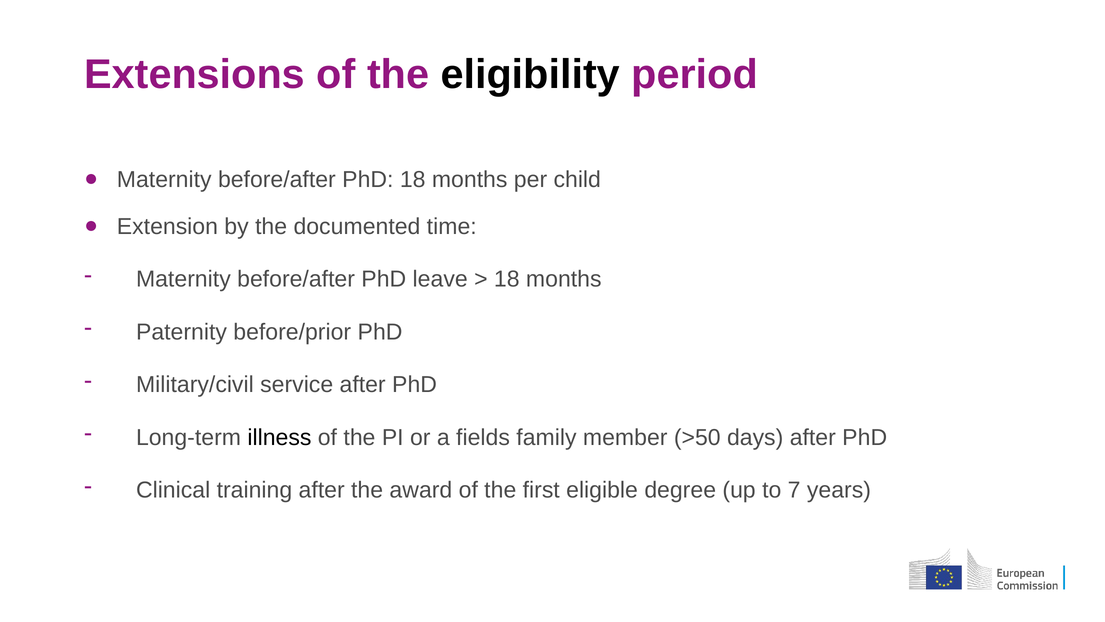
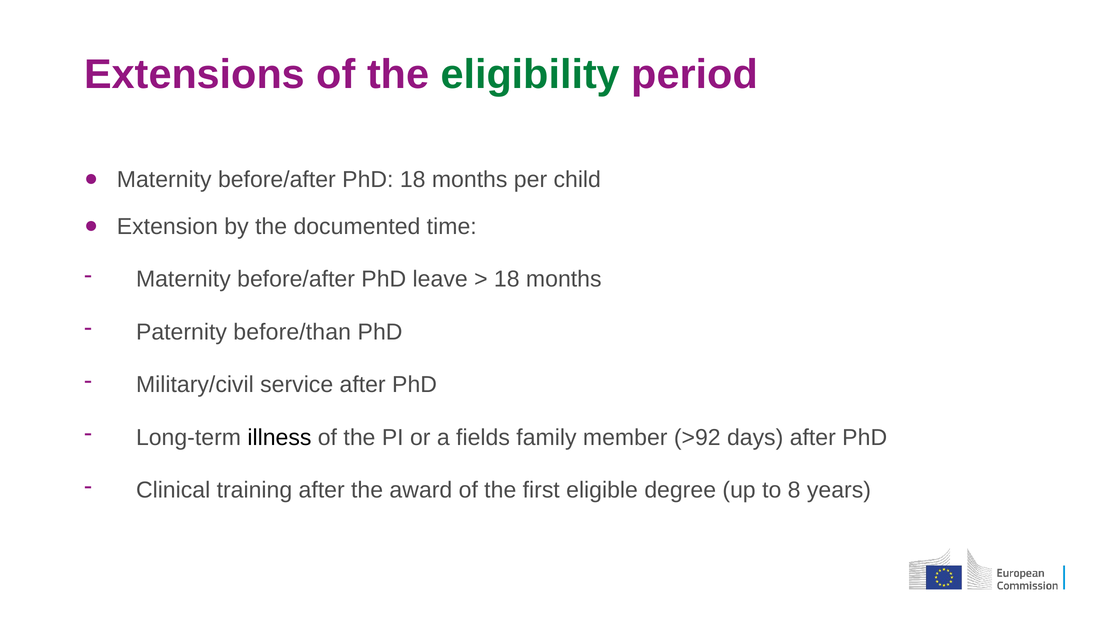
eligibility colour: black -> green (530, 74)
before/prior: before/prior -> before/than (292, 332)
>50: >50 -> >92 (697, 437)
7: 7 -> 8 (794, 490)
